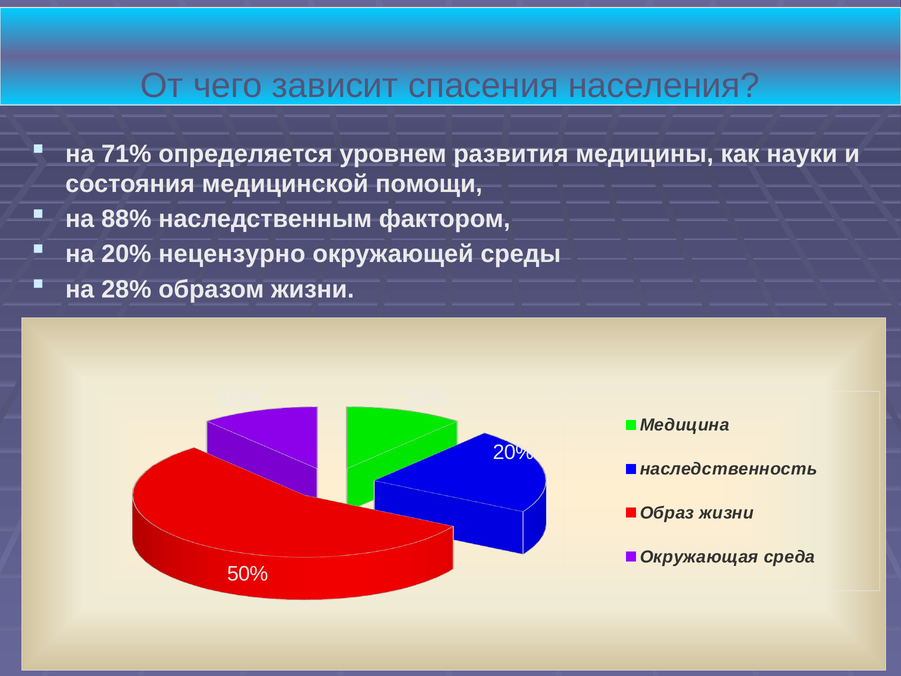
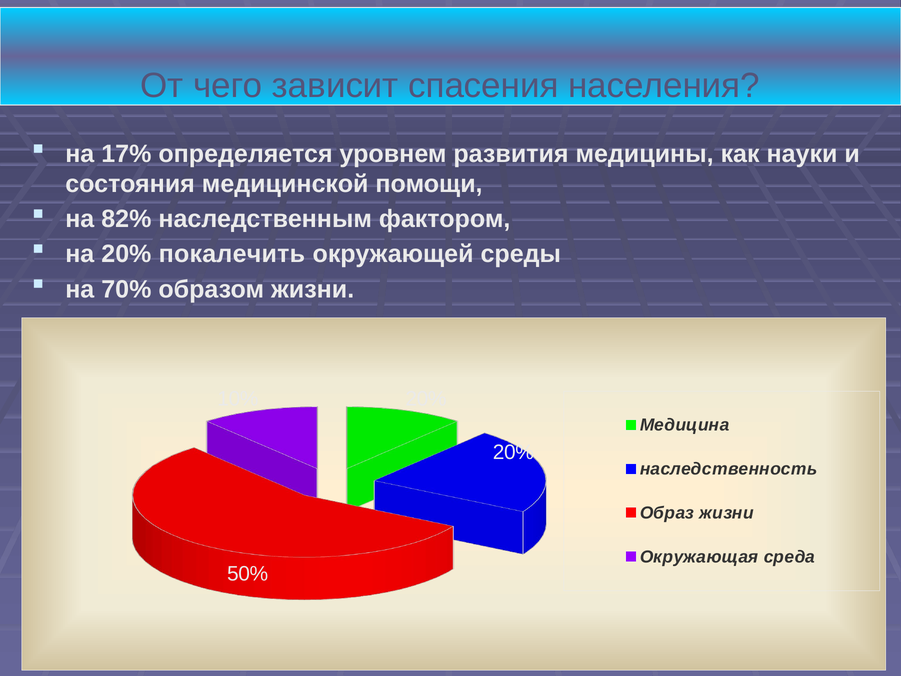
71%: 71% -> 17% (126, 154)
88%: 88% -> 82% (126, 219)
нецензурно: нецензурно -> покалечить (232, 254)
28%: 28% -> 70% (126, 289)
